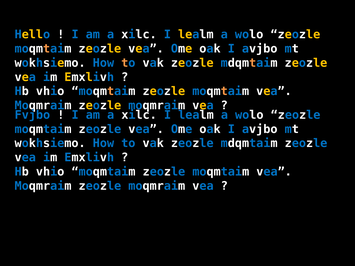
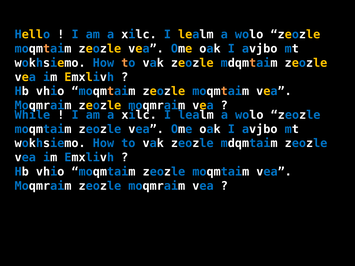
Fvjbo: Fvjbo -> While (32, 115)
